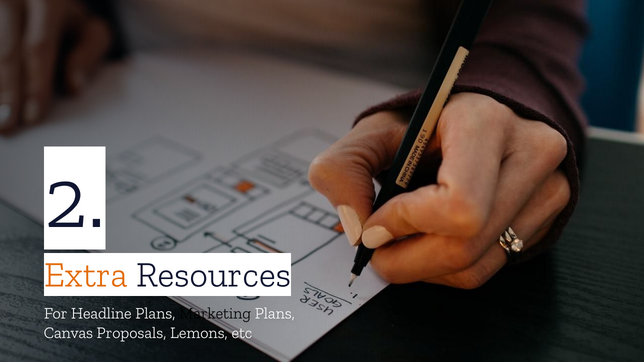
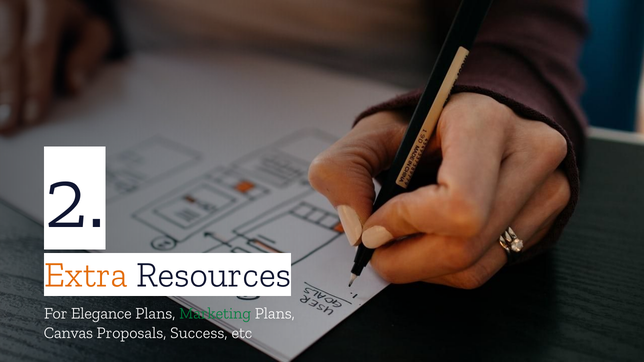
Headline: Headline -> Elegance (101, 314)
Marketing colour: black -> green (215, 314)
Lemons: Lemons -> Success (199, 333)
